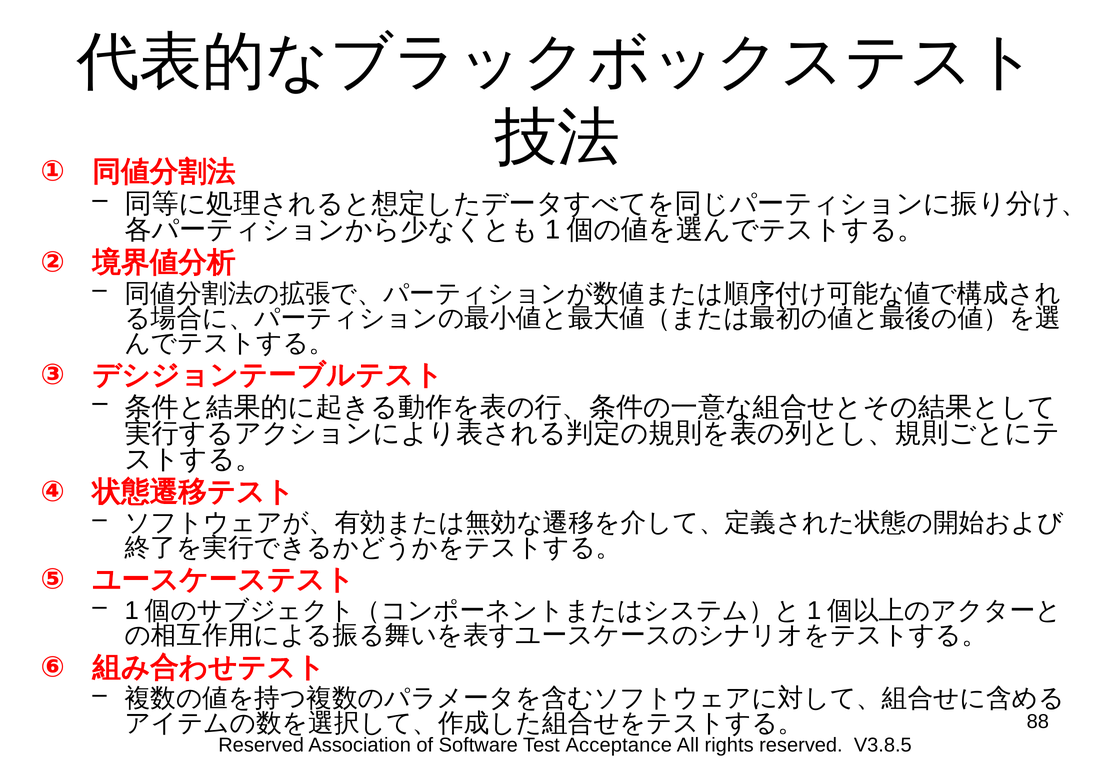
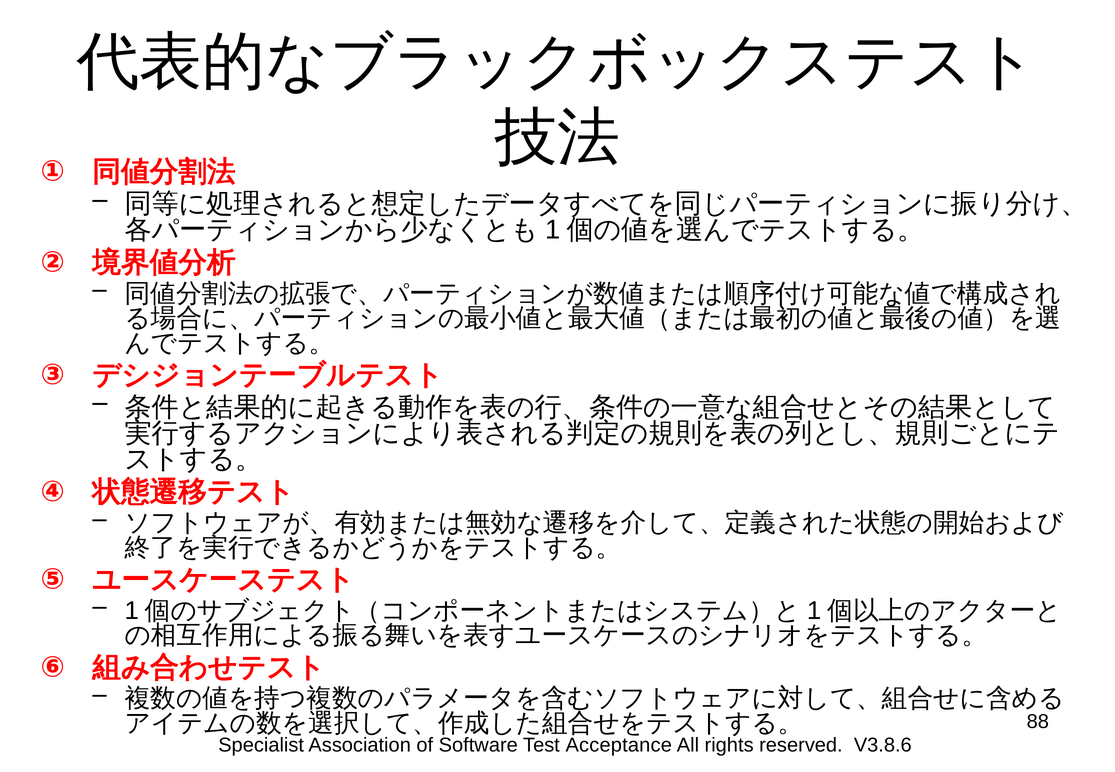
Reserved: Reserved -> Specialist (261, 745)
V3.8.5: V3.8.5 -> V3.8.6 (883, 745)
